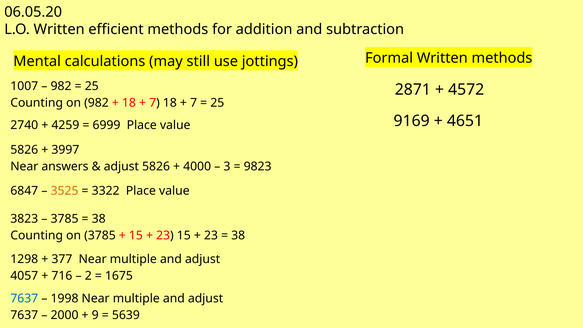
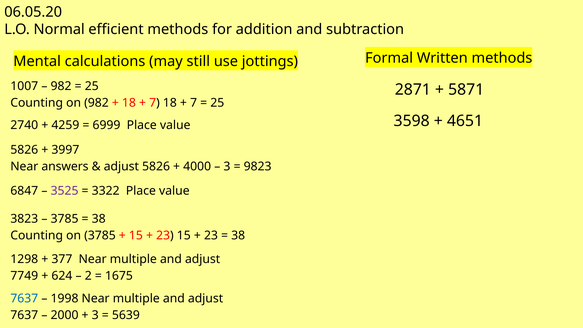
L.O Written: Written -> Normal (59, 29)
4572: 4572 -> 5871 (466, 89)
9169: 9169 -> 3598 (412, 121)
3525 colour: orange -> purple (65, 191)
4057: 4057 -> 7749 (24, 276)
716: 716 -> 624 (62, 276)
9: 9 -> 3 (95, 315)
